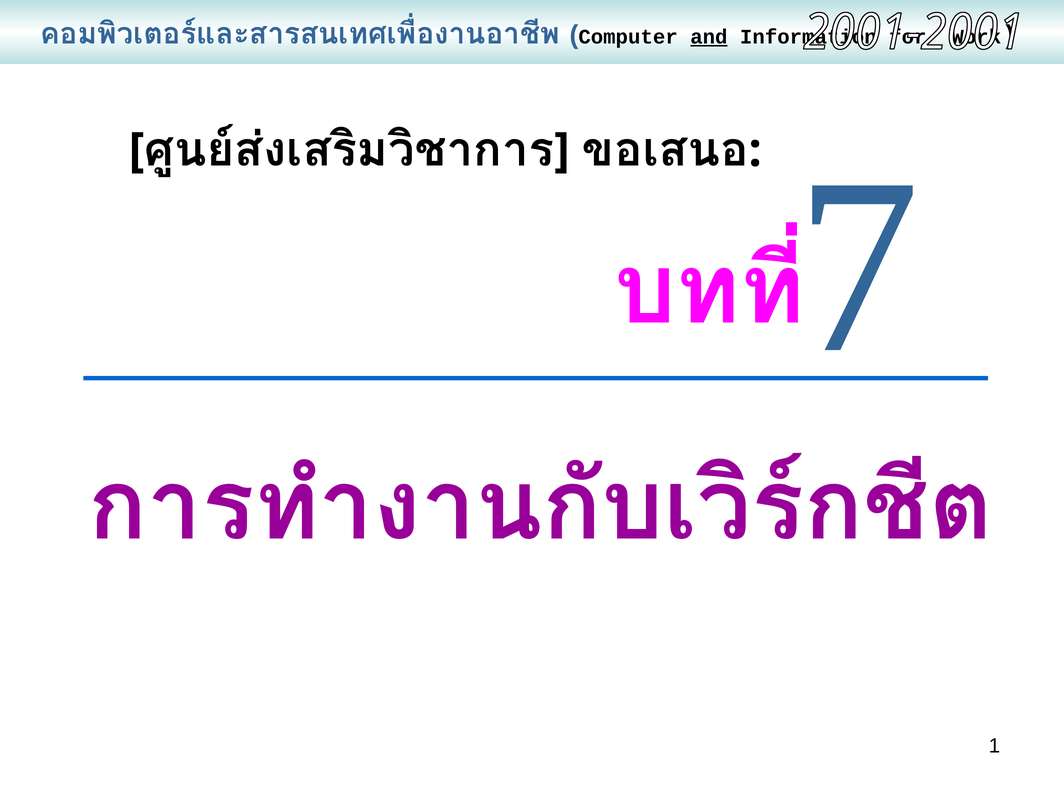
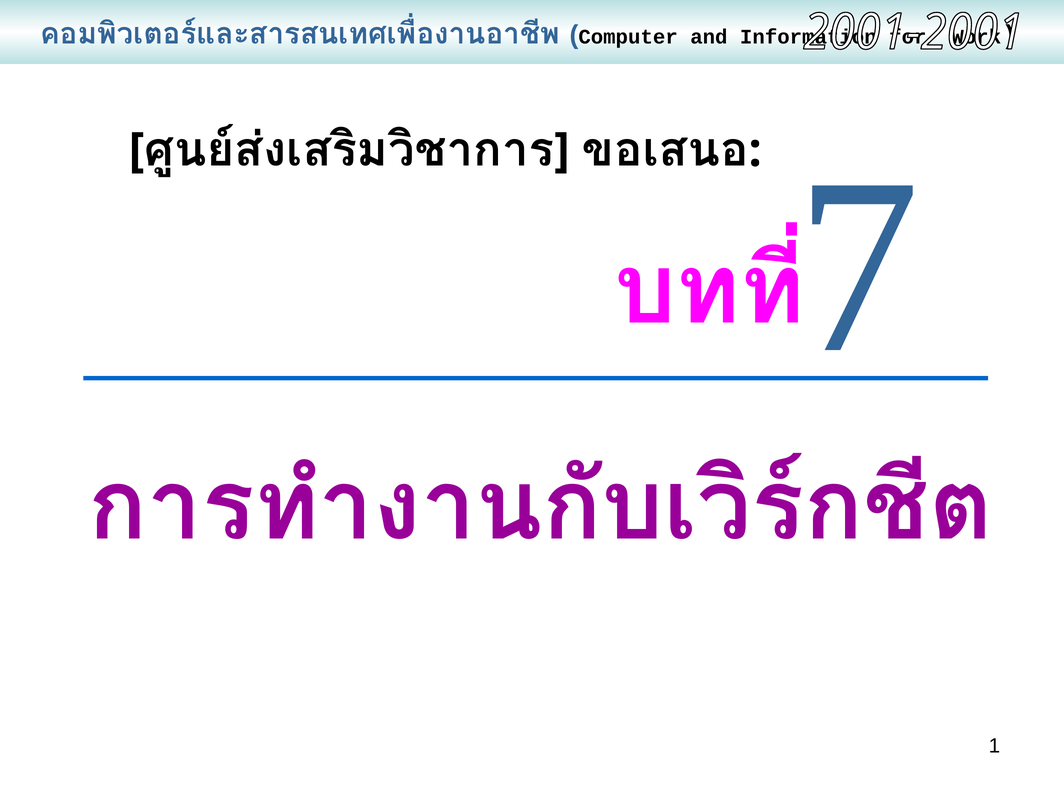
and underline: present -> none (709, 37)
